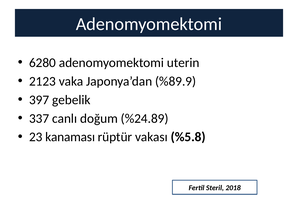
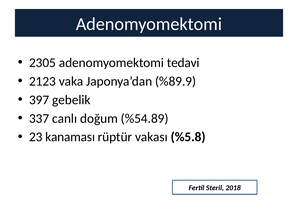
6280: 6280 -> 2305 (42, 63)
uterin: uterin -> tedavi (183, 63)
%24.89: %24.89 -> %54.89 (145, 118)
